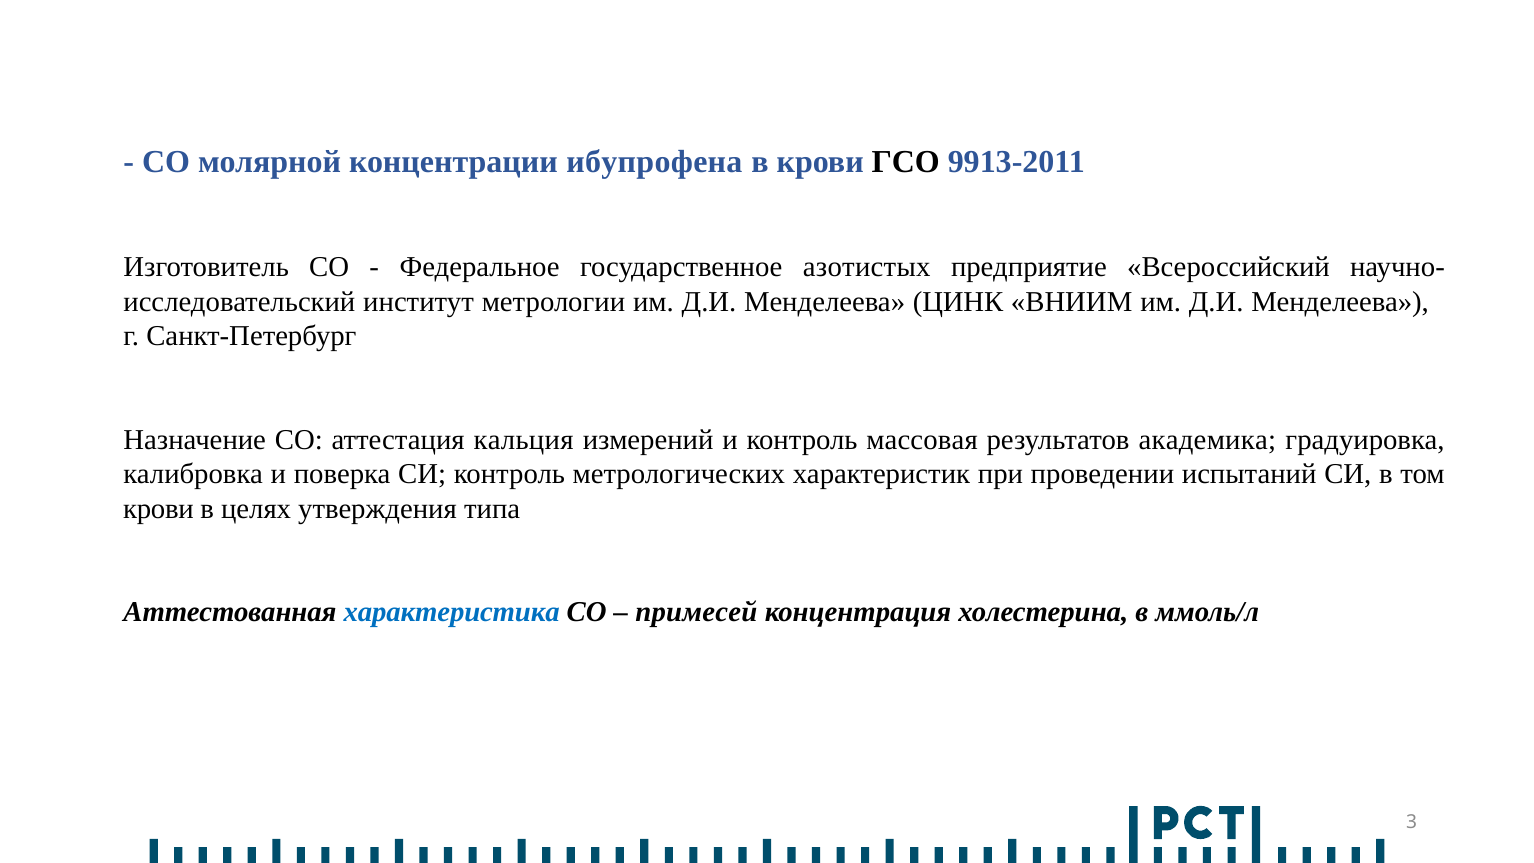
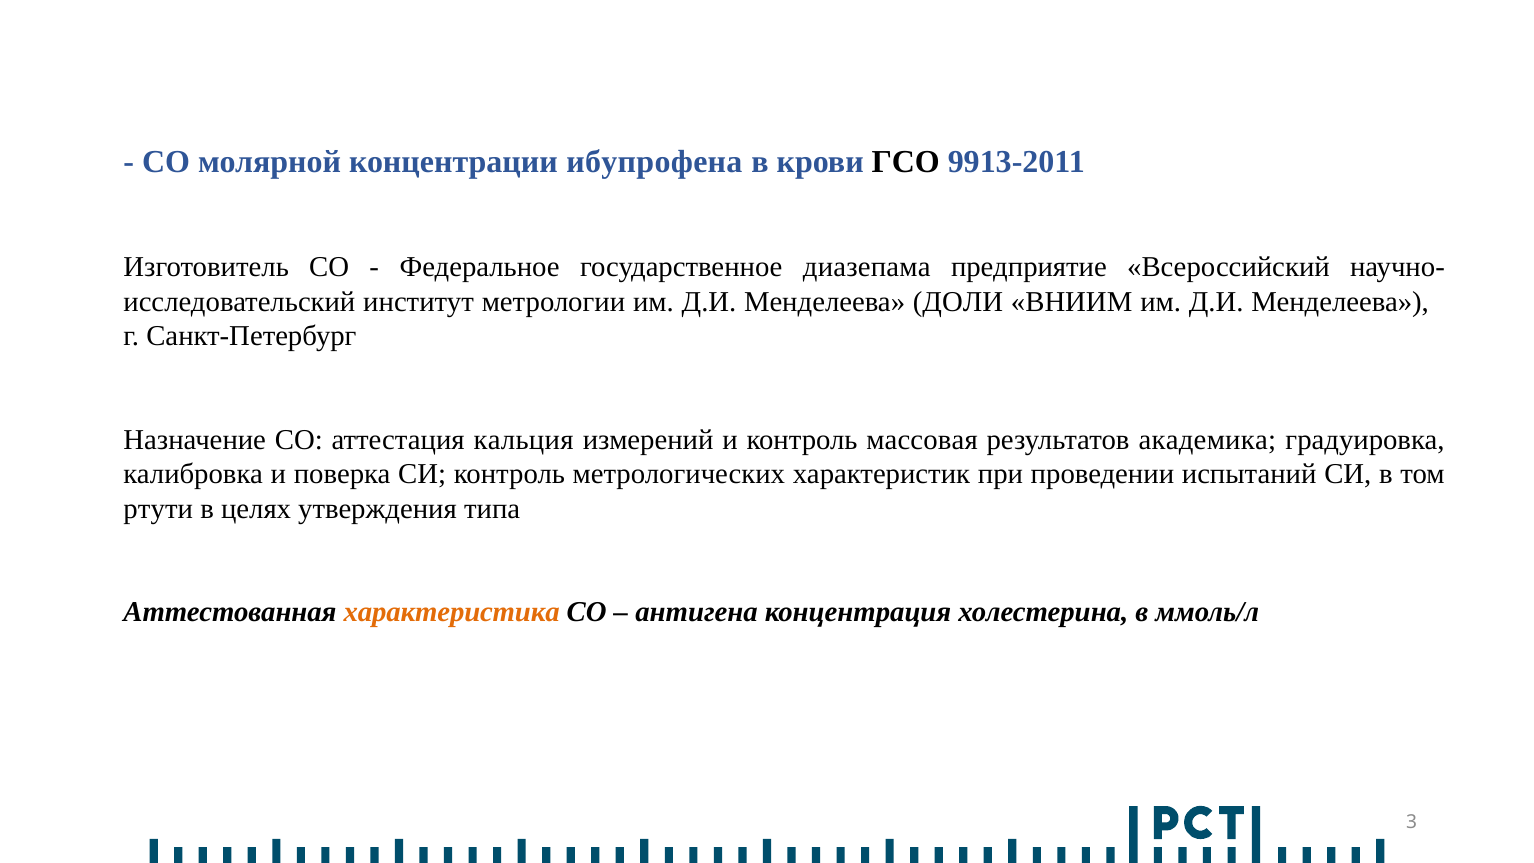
азотистых: азотистых -> диазепама (867, 267)
ЦИНК: ЦИНК -> ДОЛИ (958, 302)
крови: крови -> ртути (158, 509)
характеристика colour: blue -> orange (452, 612)
примесей: примесей -> антигена (697, 612)
